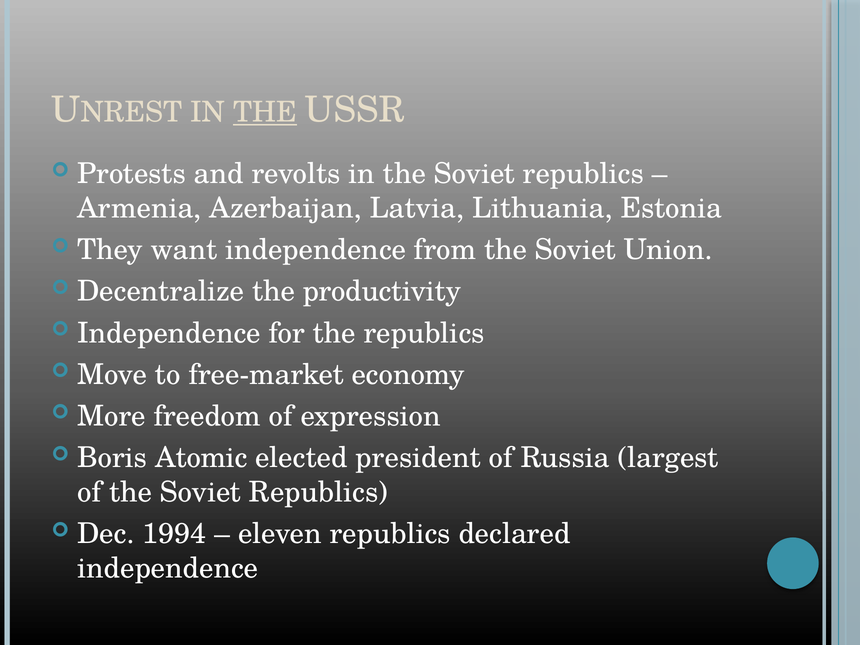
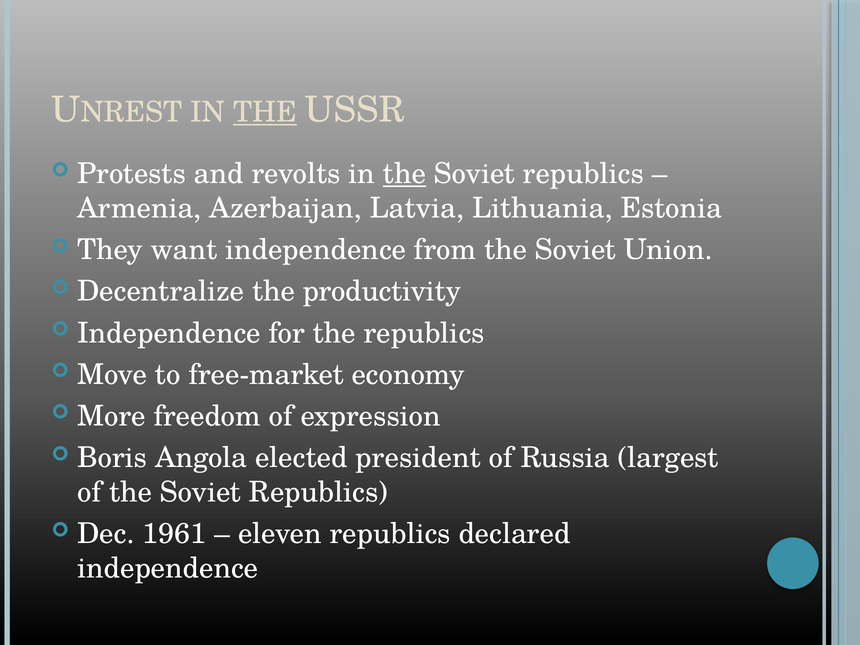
the underline: none -> present (404, 174)
Atomic: Atomic -> Angola (201, 458)
1994: 1994 -> 1961 (174, 534)
